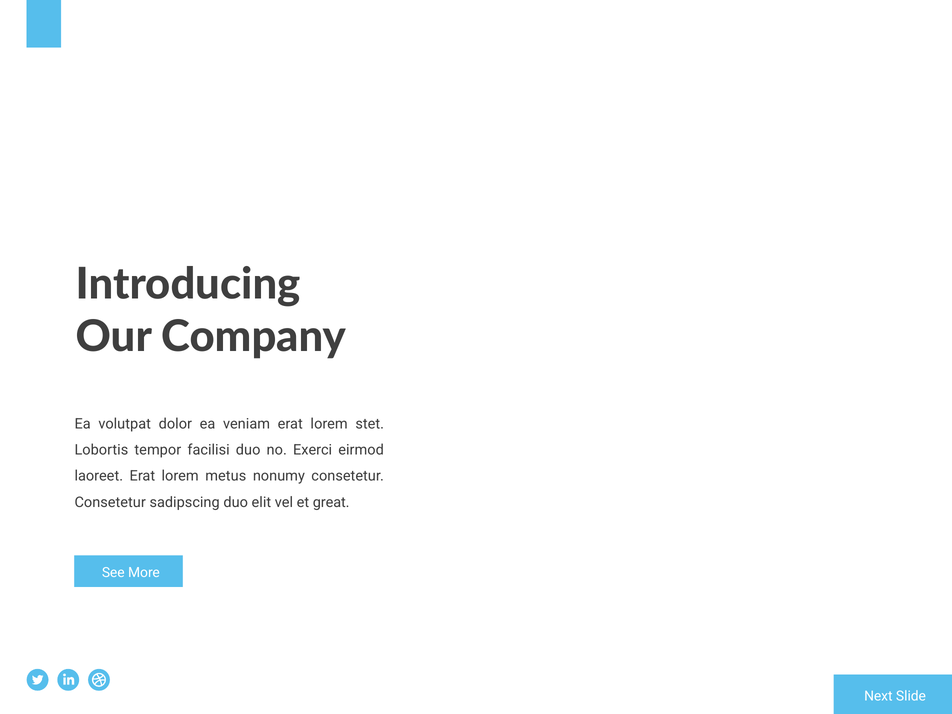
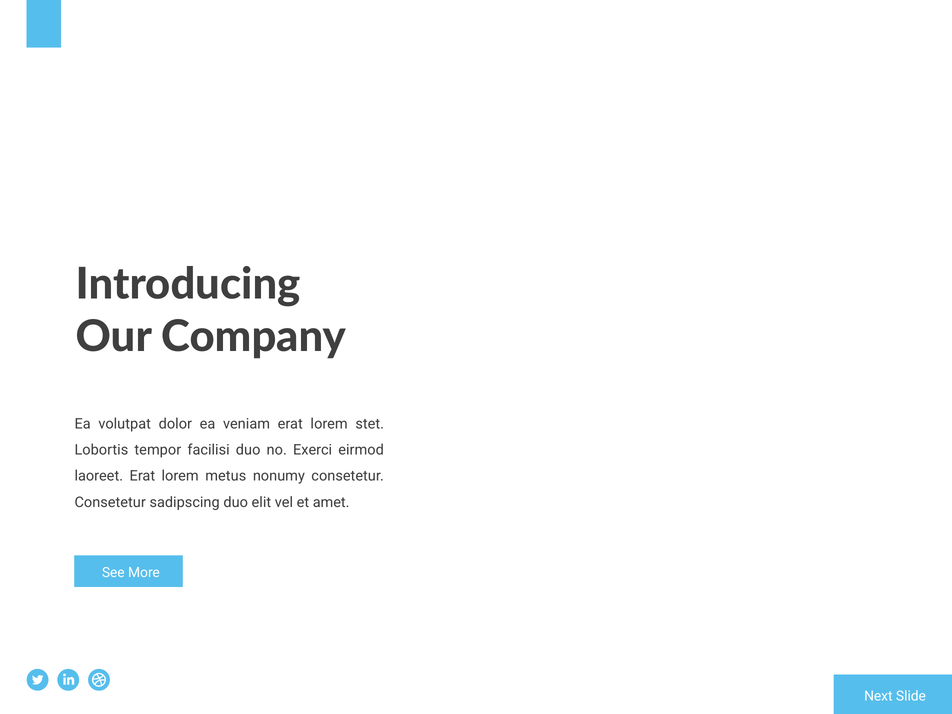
great: great -> amet (331, 502)
